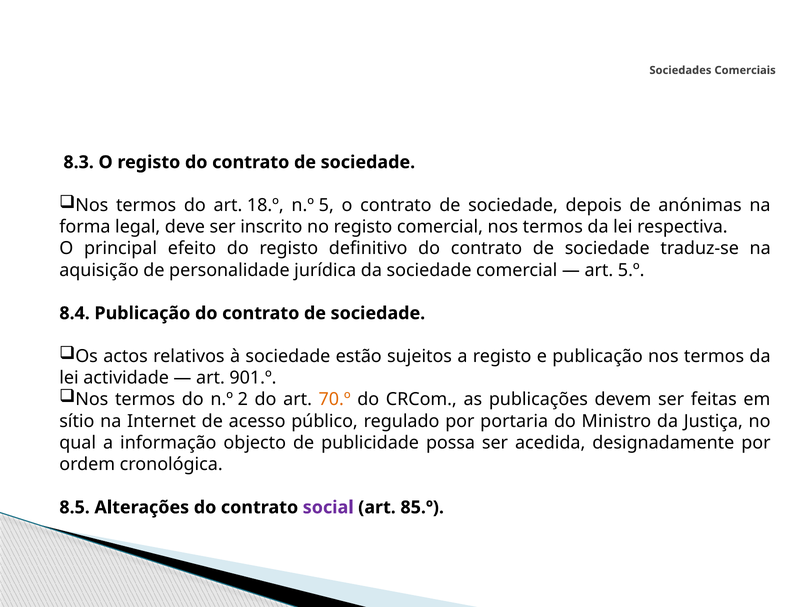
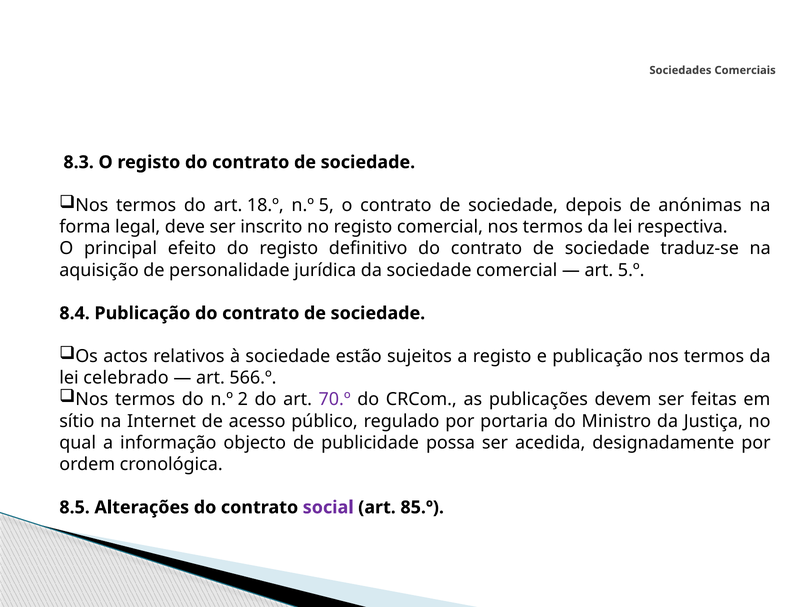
actividade: actividade -> celebrado (126, 378)
901.º: 901.º -> 566.º (253, 378)
70.º colour: orange -> purple (335, 399)
